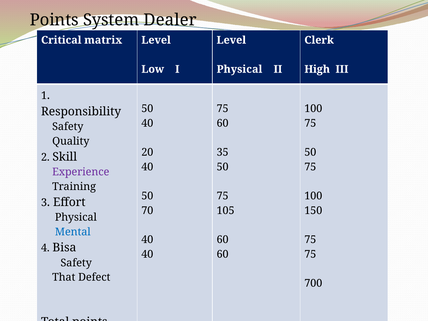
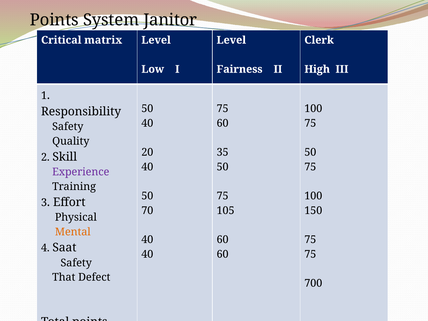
Dealer: Dealer -> Janitor (170, 20)
Physical: Physical -> Fairness (240, 69)
Mental colour: blue -> orange (73, 232)
Bisa: Bisa -> Saat (64, 248)
